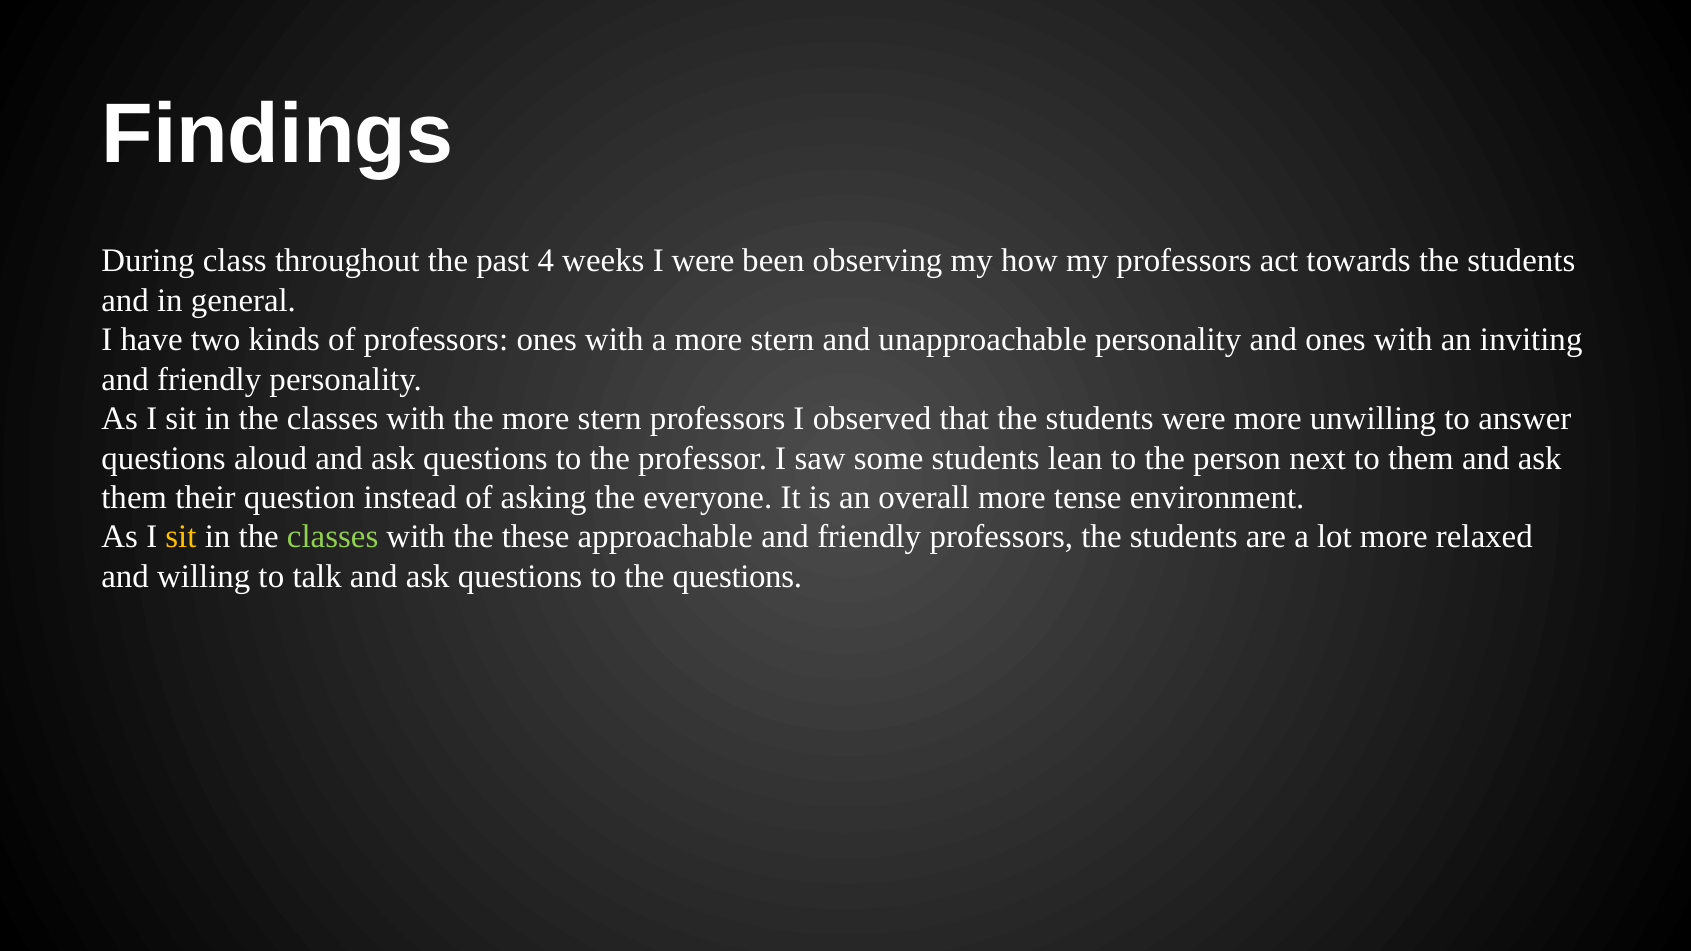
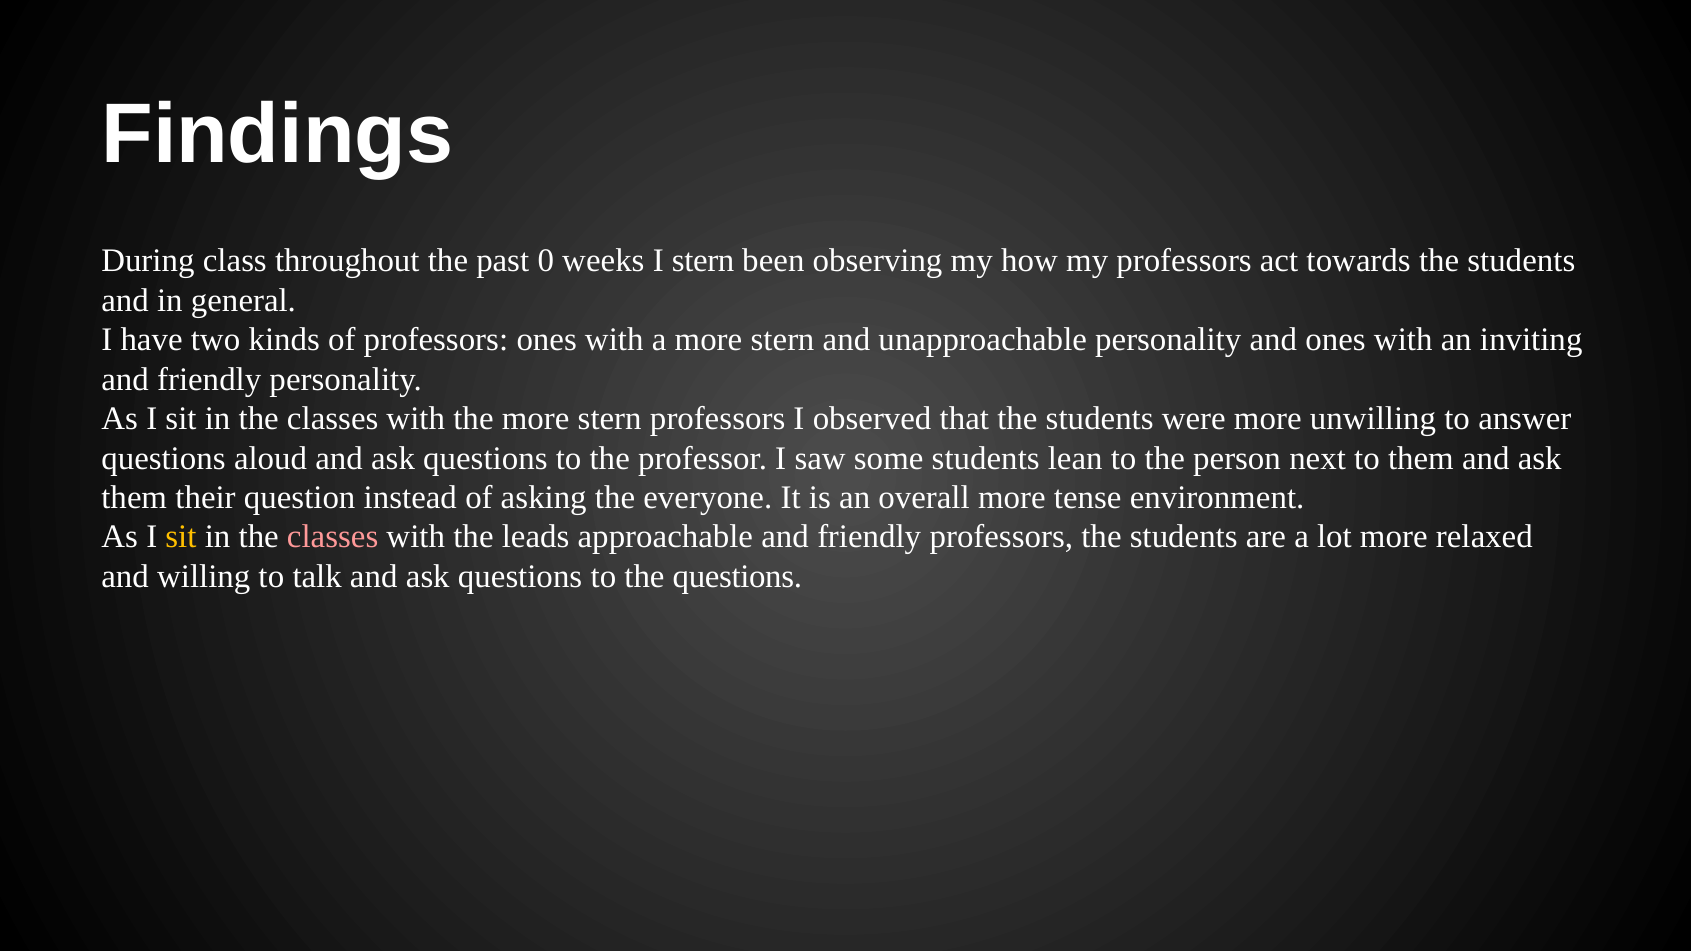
4: 4 -> 0 (546, 261)
I were: were -> stern (703, 261)
classes colour: light green -> pink (333, 537)
these: these -> leads (536, 537)
